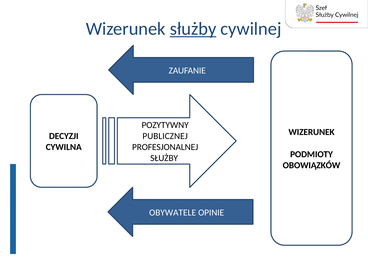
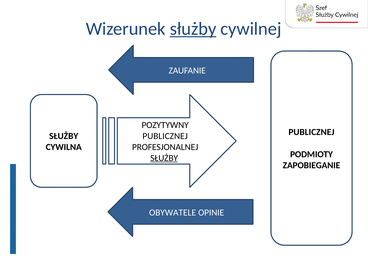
WIZERUNEK: WIZERUNEK -> PUBLICZNEJ (311, 132)
DECYZJI: DECYZJI -> SŁUŻBY (64, 136)
SŁUŻBY underline: none -> present (164, 158)
OBOWIĄZKÓW: OBOWIĄZKÓW -> ZAPOBIEGANIE (311, 165)
